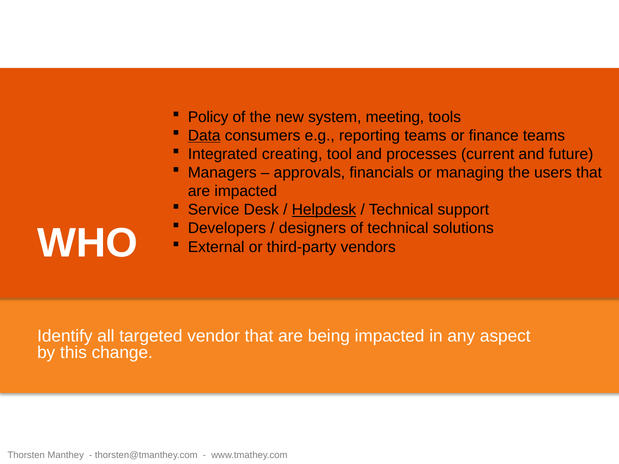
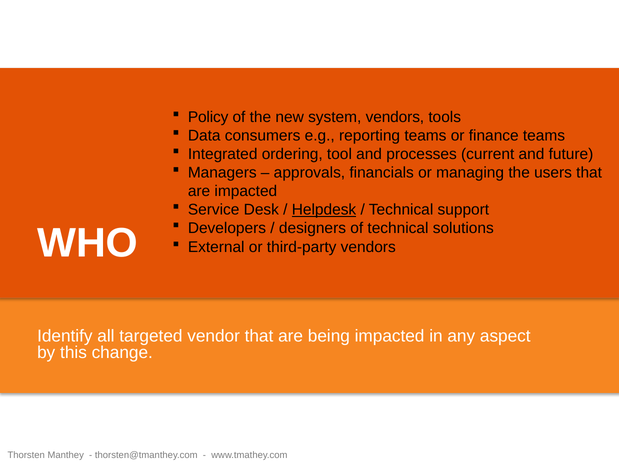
system meeting: meeting -> vendors (395, 117)
Data underline: present -> none (204, 136)
creating: creating -> ordering (292, 154)
